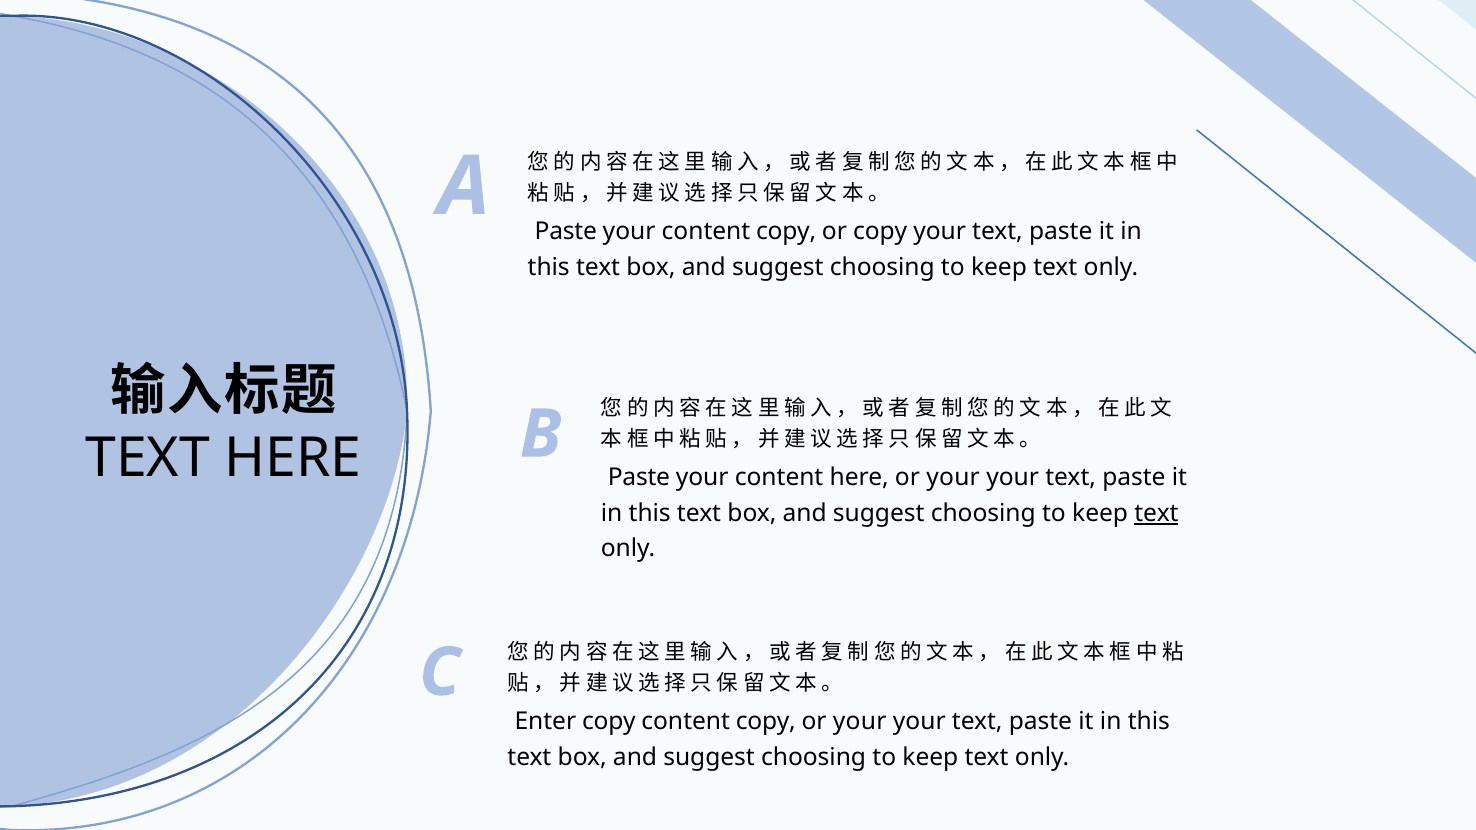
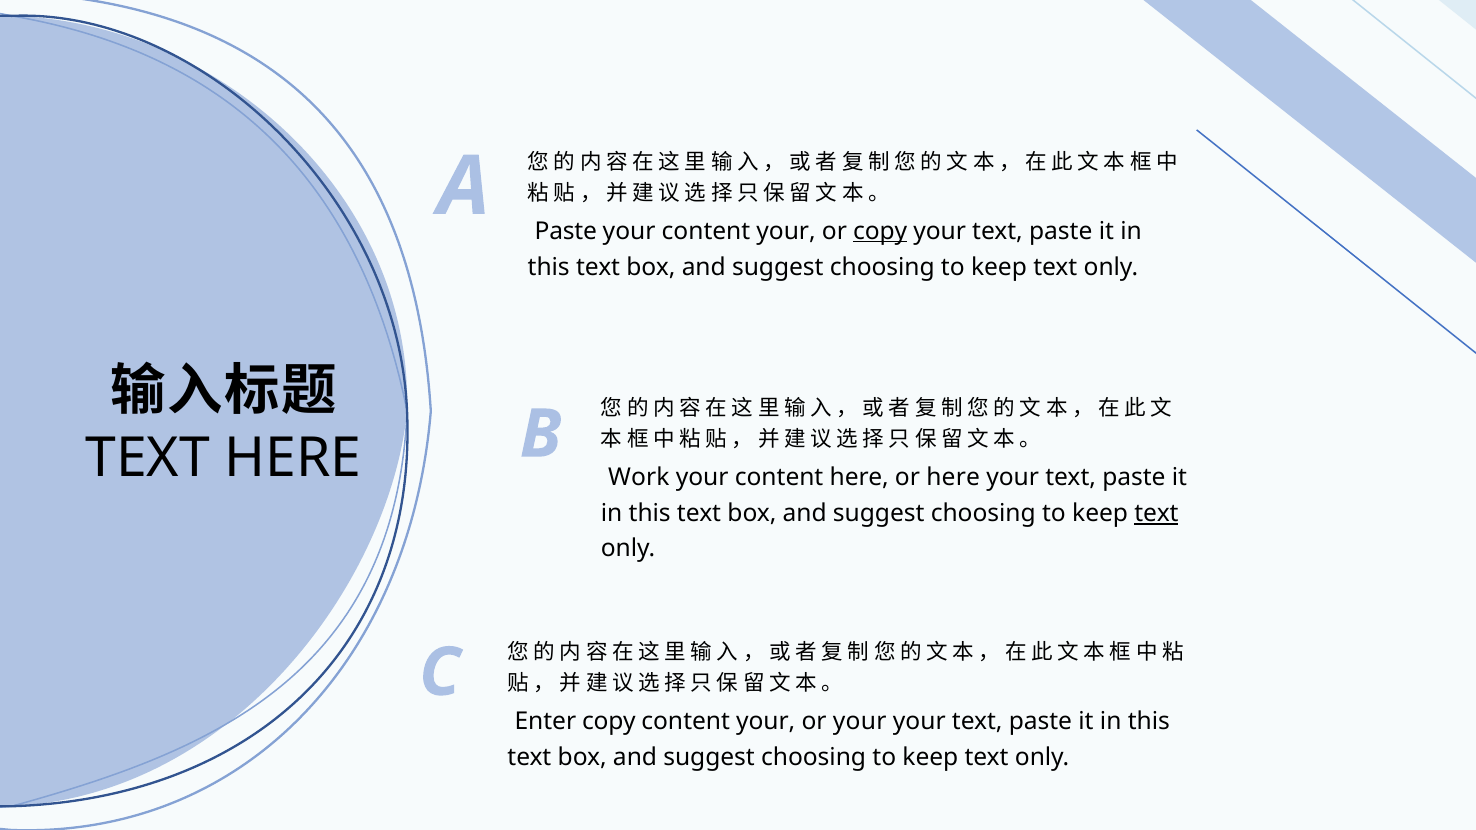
your content copy: copy -> your (786, 231)
copy underline: none -> present (880, 231)
Paste: Paste -> Work (639, 477)
here or your: your -> here (953, 477)
copy: copy -> your (766, 721)
